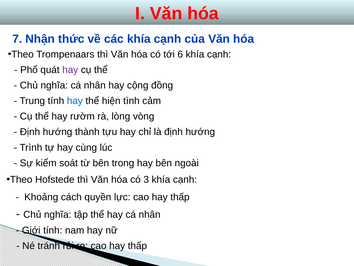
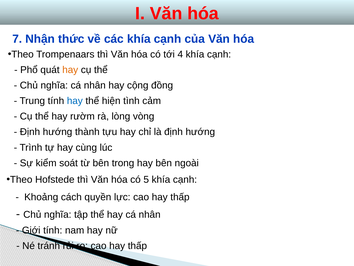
6: 6 -> 4 (180, 54)
hay colour: purple -> orange (70, 70)
3: 3 -> 5 (146, 179)
